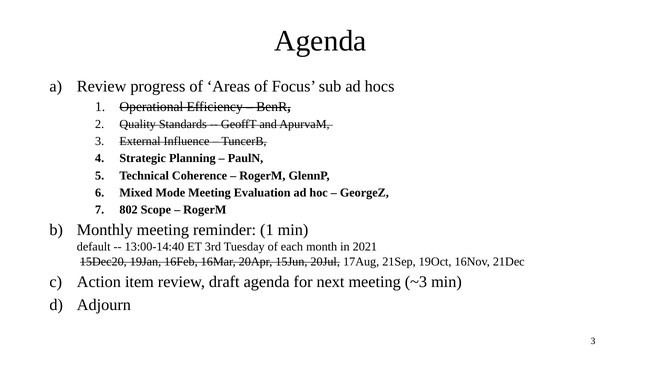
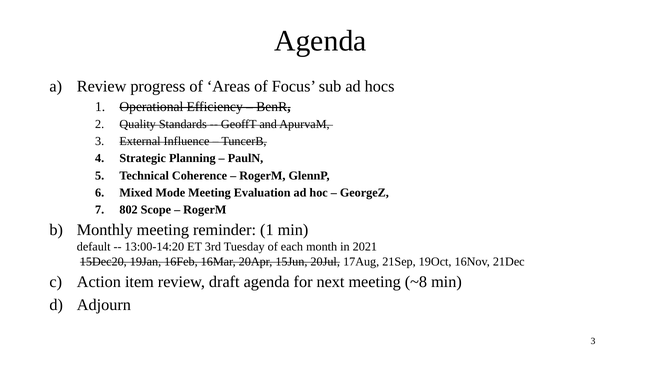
13:00-14:40: 13:00-14:40 -> 13:00-14:20 (154, 247)
~3: ~3 -> ~8 (416, 282)
